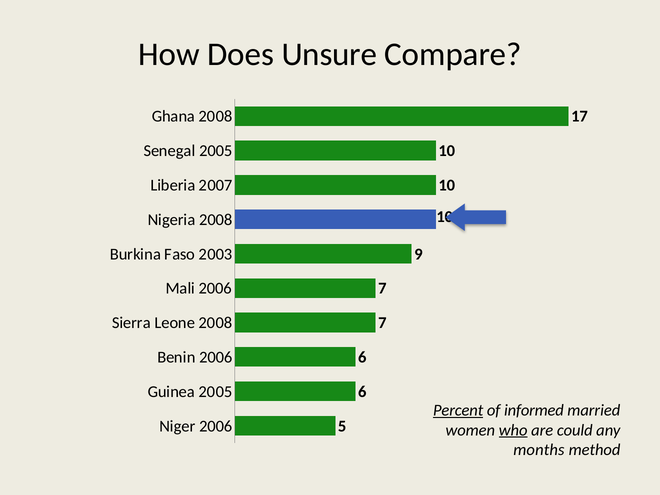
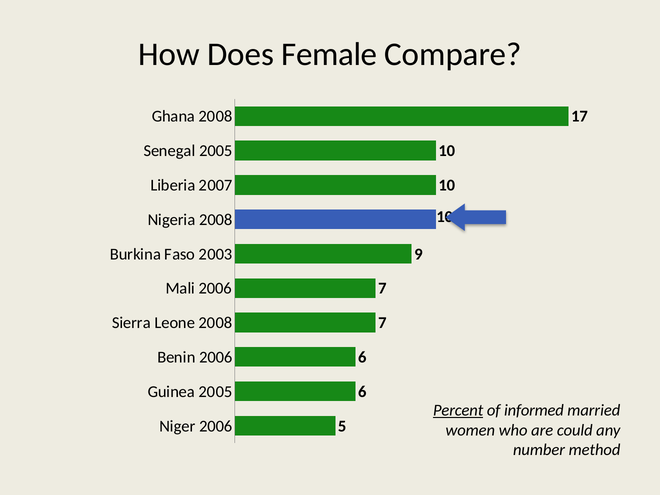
Unsure: Unsure -> Female (329, 55)
who underline: present -> none (513, 430)
months: months -> number (539, 450)
